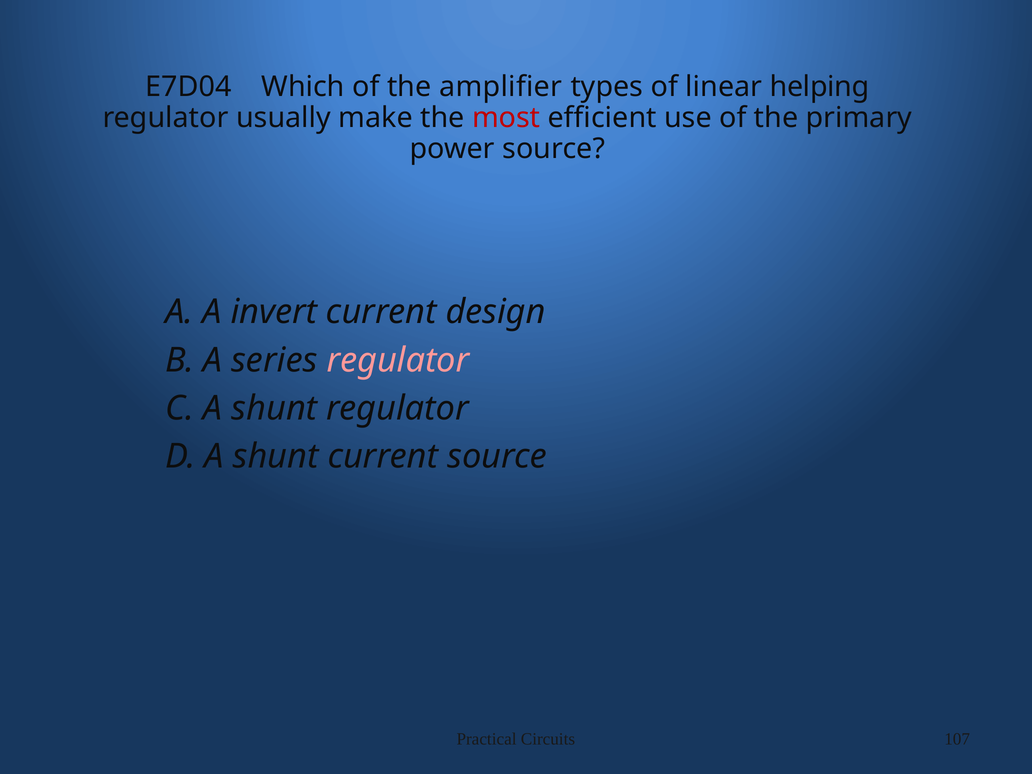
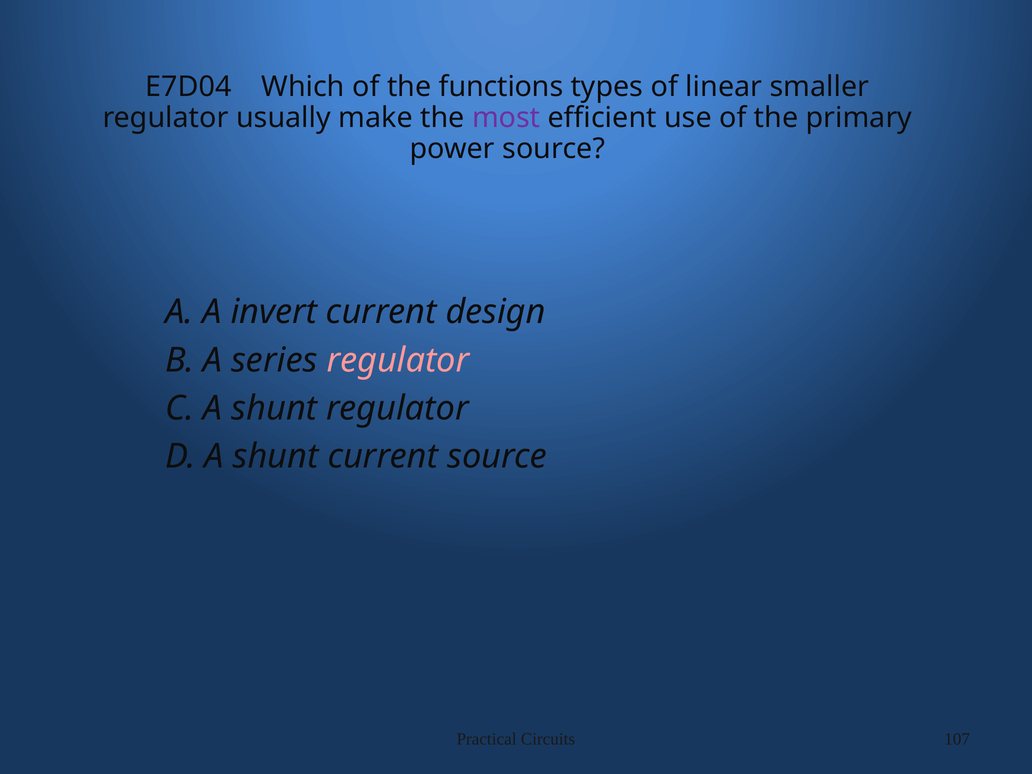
amplifier: amplifier -> functions (501, 87)
helping: helping -> smaller (819, 87)
most colour: red -> purple (506, 118)
